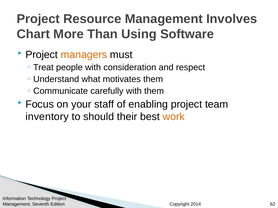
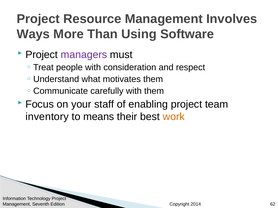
Chart: Chart -> Ways (33, 34)
managers colour: orange -> purple (84, 55)
should: should -> means (99, 117)
